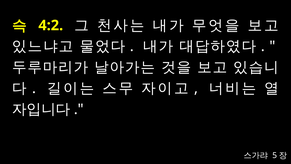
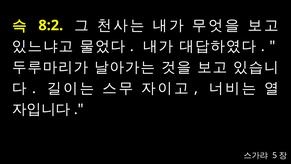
4:2: 4:2 -> 8:2 (51, 25)
